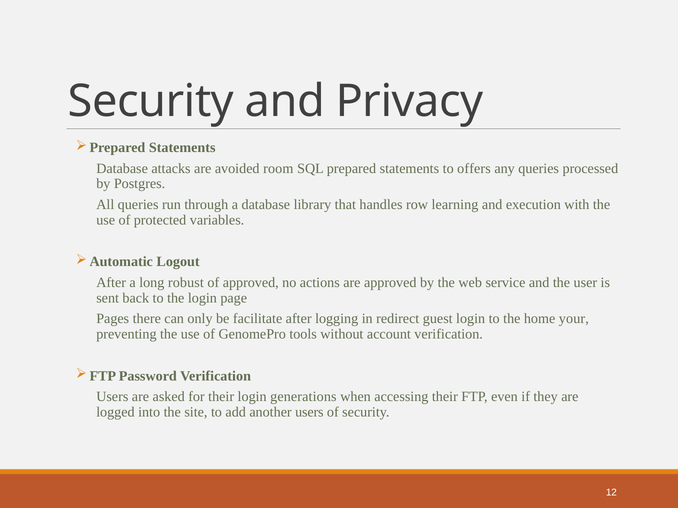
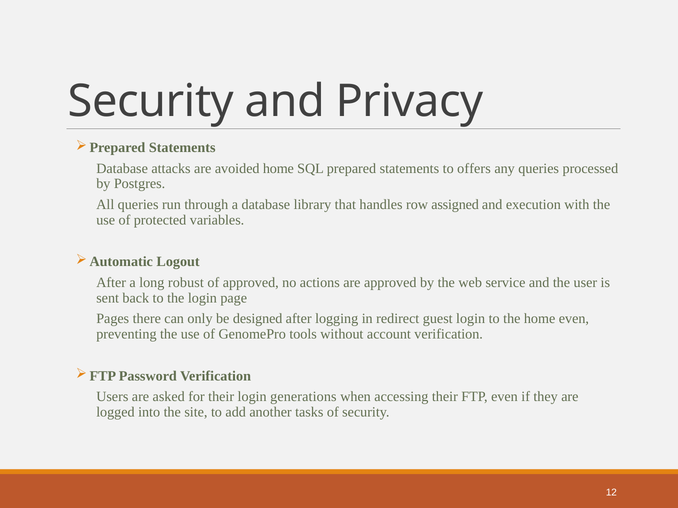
avoided room: room -> home (278, 169)
learning: learning -> assigned (455, 205)
facilitate: facilitate -> designed (258, 319)
home your: your -> even (574, 319)
another users: users -> tasks (309, 412)
